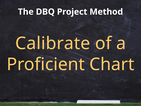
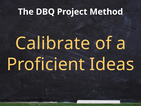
Chart: Chart -> Ideas (112, 64)
